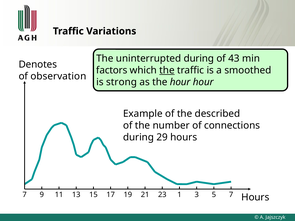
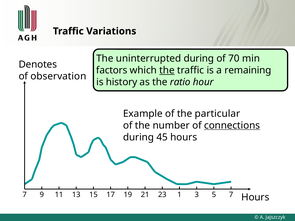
43: 43 -> 70 (234, 59)
smoothed: smoothed -> remaining (248, 70)
strong: strong -> history (122, 82)
the hour: hour -> ratio (180, 82)
described: described -> particular (217, 114)
connections underline: none -> present (232, 126)
29: 29 -> 45 (162, 137)
